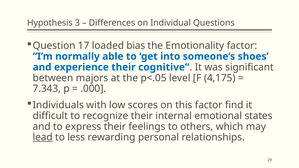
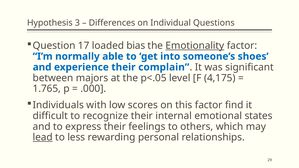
Emotionality underline: none -> present (195, 46)
cognitive: cognitive -> complain (164, 67)
7.343: 7.343 -> 1.765 (47, 89)
